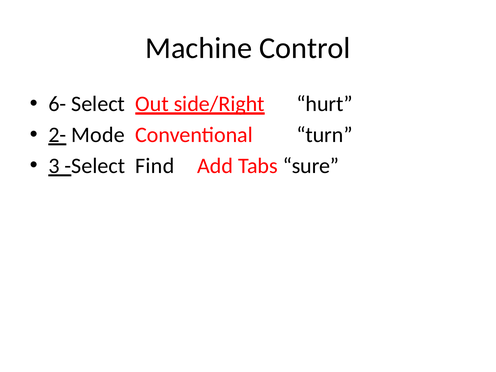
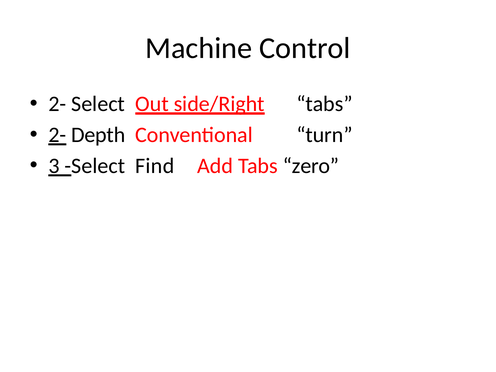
6-: 6- -> 2- (57, 104)
hurt: hurt -> tabs (324, 104)
Mode: Mode -> Depth (98, 135)
sure: sure -> zero (311, 166)
